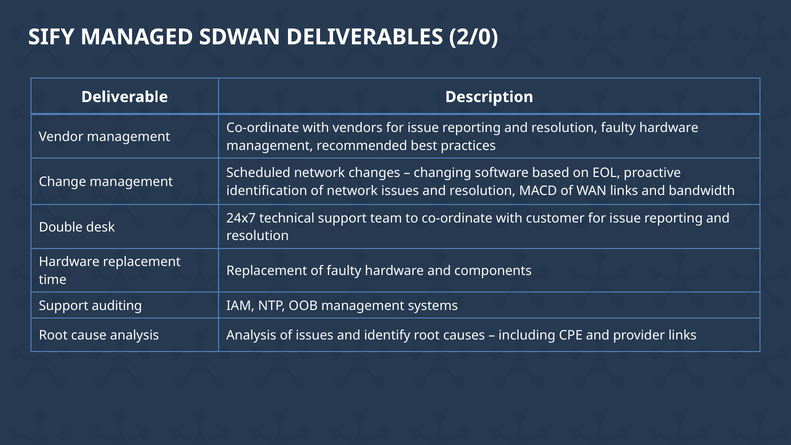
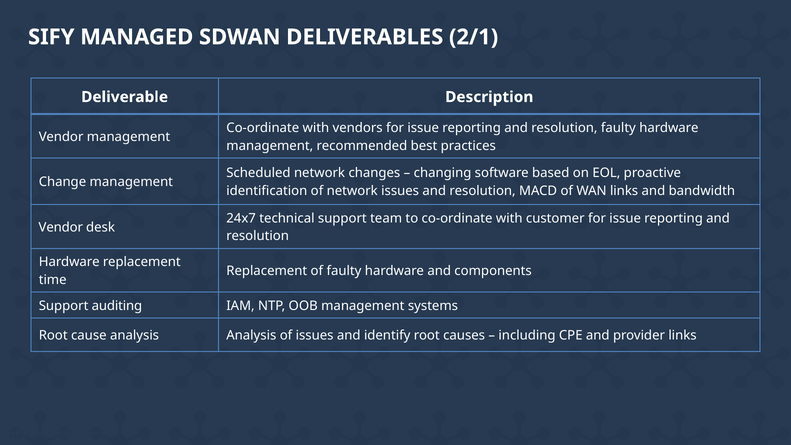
2/0: 2/0 -> 2/1 (474, 37)
Double: Double -> Vendor (61, 227)
